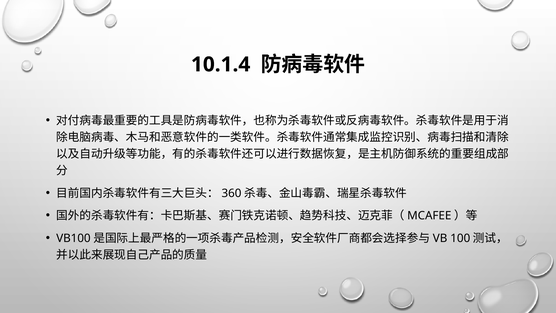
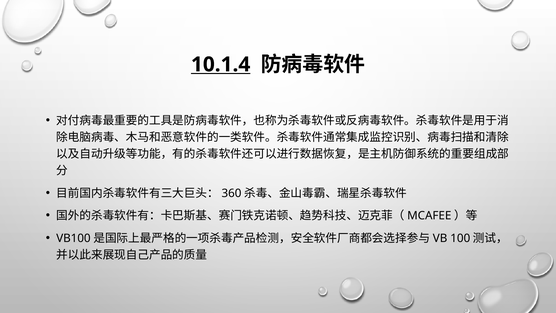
10.1.4 underline: none -> present (221, 64)
